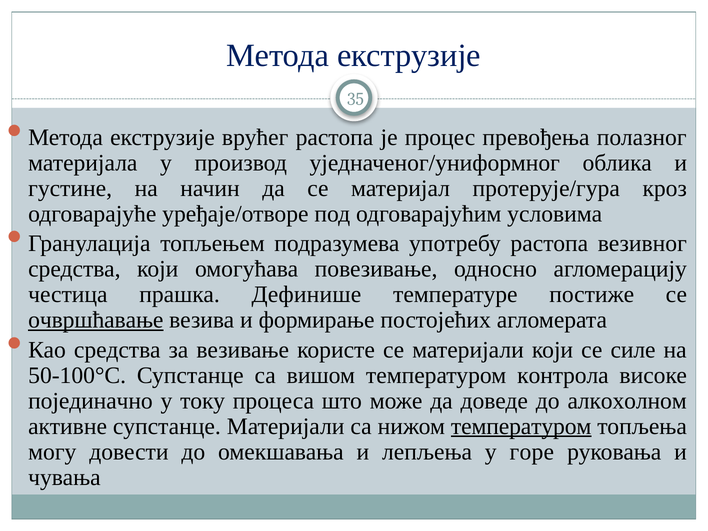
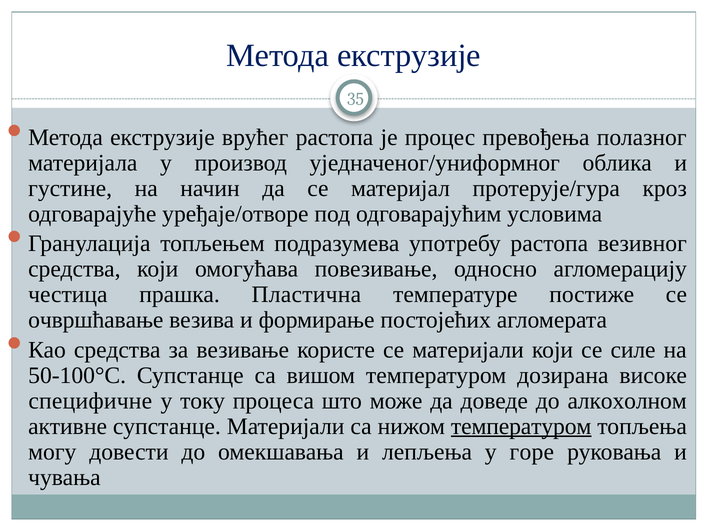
Дефинише: Дефинише -> Пластична (306, 295)
очвршћавање underline: present -> none (96, 320)
контрола: контрола -> дозирана (563, 375)
појединачно: појединачно -> специфичне (90, 401)
